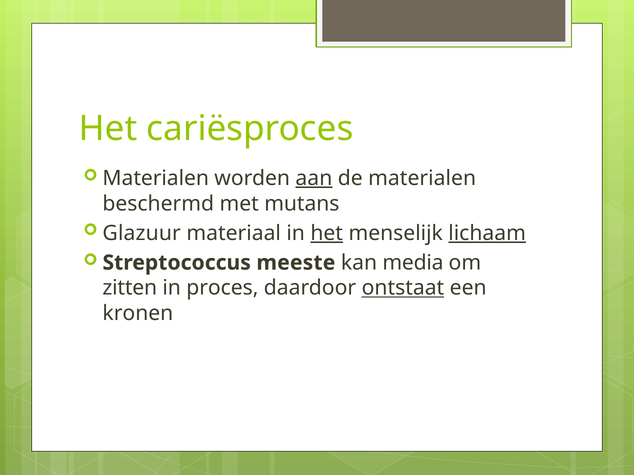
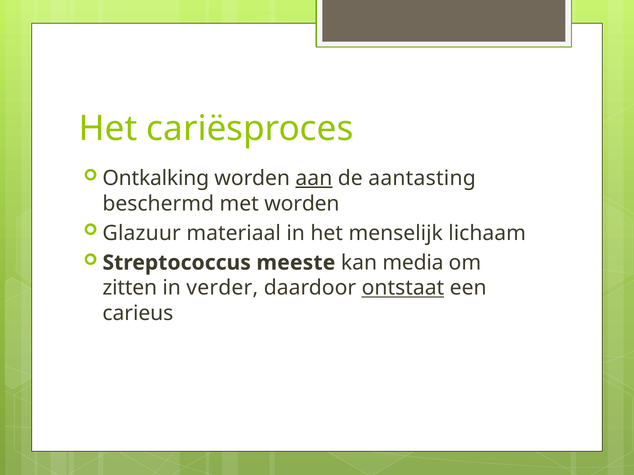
Materialen: Materialen -> Ontkalking (156, 178)
de materialen: materialen -> aantasting (422, 178)
met mutans: mutans -> worden (302, 204)
het underline: present -> none (327, 233)
lichaam underline: present -> none (487, 233)
proces: proces -> verder (222, 288)
kronen: kronen -> carieus (138, 314)
